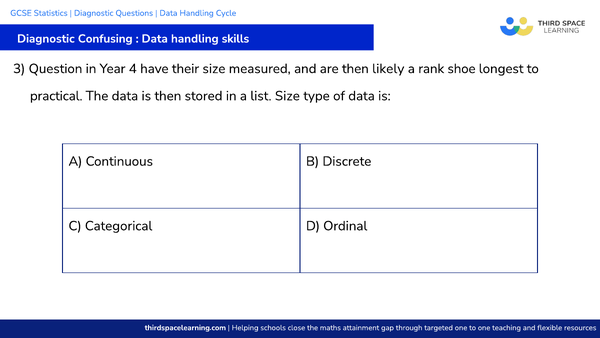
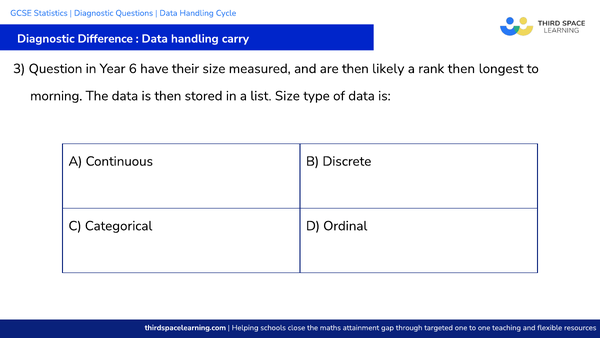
Confusing: Confusing -> Difference (105, 39)
skills: skills -> carry (235, 39)
4: 4 -> 6 (133, 69)
rank shoe: shoe -> then (461, 69)
practical: practical -> morning (56, 96)
